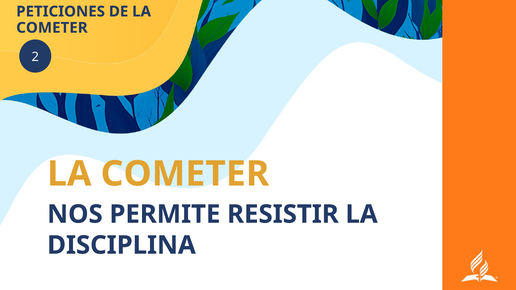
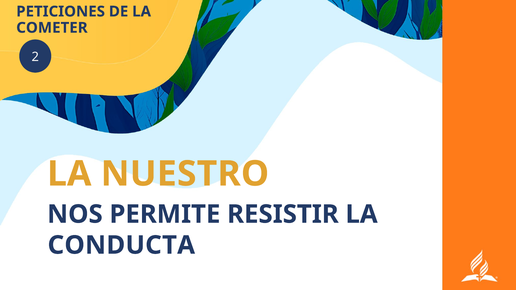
COMETER: COMETER -> NUESTRO (185, 174)
DISCIPLINA: DISCIPLINA -> CONDUCTA (121, 245)
